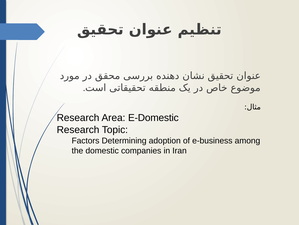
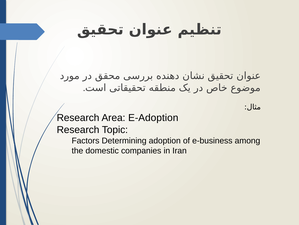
E-Domestic: E-Domestic -> E-Adoption (153, 117)
